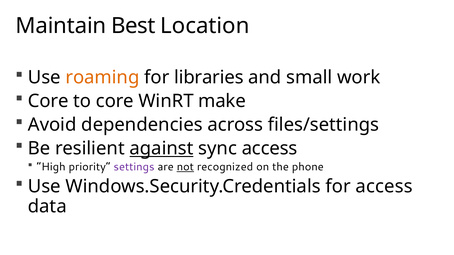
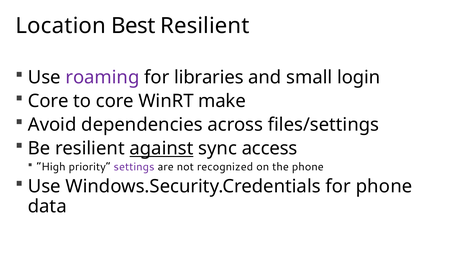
Maintain: Maintain -> Location (61, 26)
Best Location: Location -> Resilient (205, 26)
roaming colour: orange -> purple (102, 77)
work: work -> login (359, 77)
not underline: present -> none (185, 167)
for access: access -> phone (384, 187)
